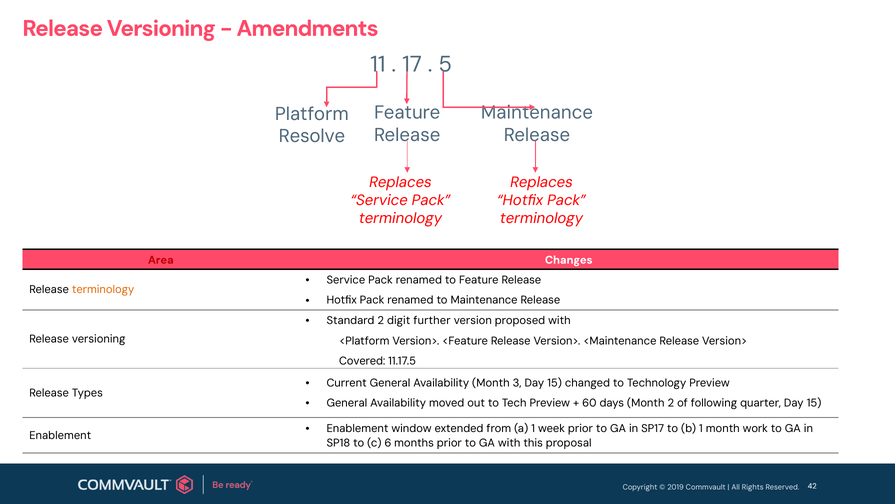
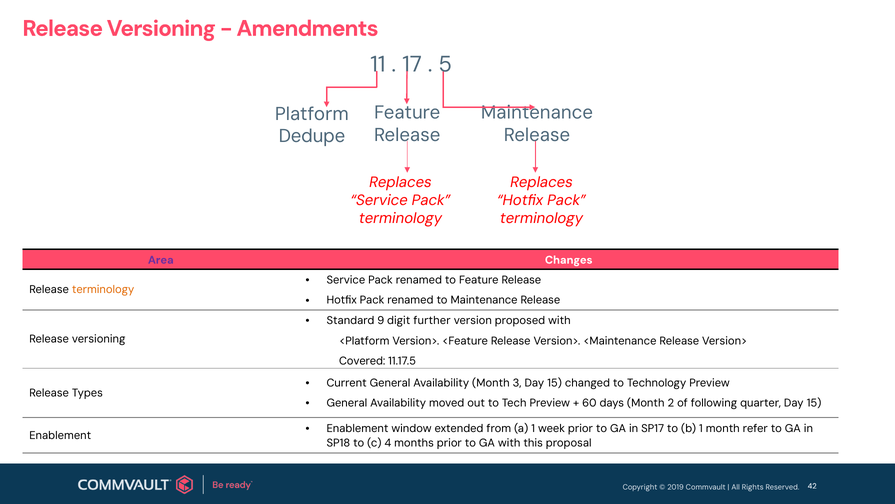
Resolve: Resolve -> Dedupe (312, 136)
Area colour: red -> purple (161, 260)
Standard 2: 2 -> 9 (381, 320)
work: work -> refer (755, 428)
6: 6 -> 4 (388, 442)
